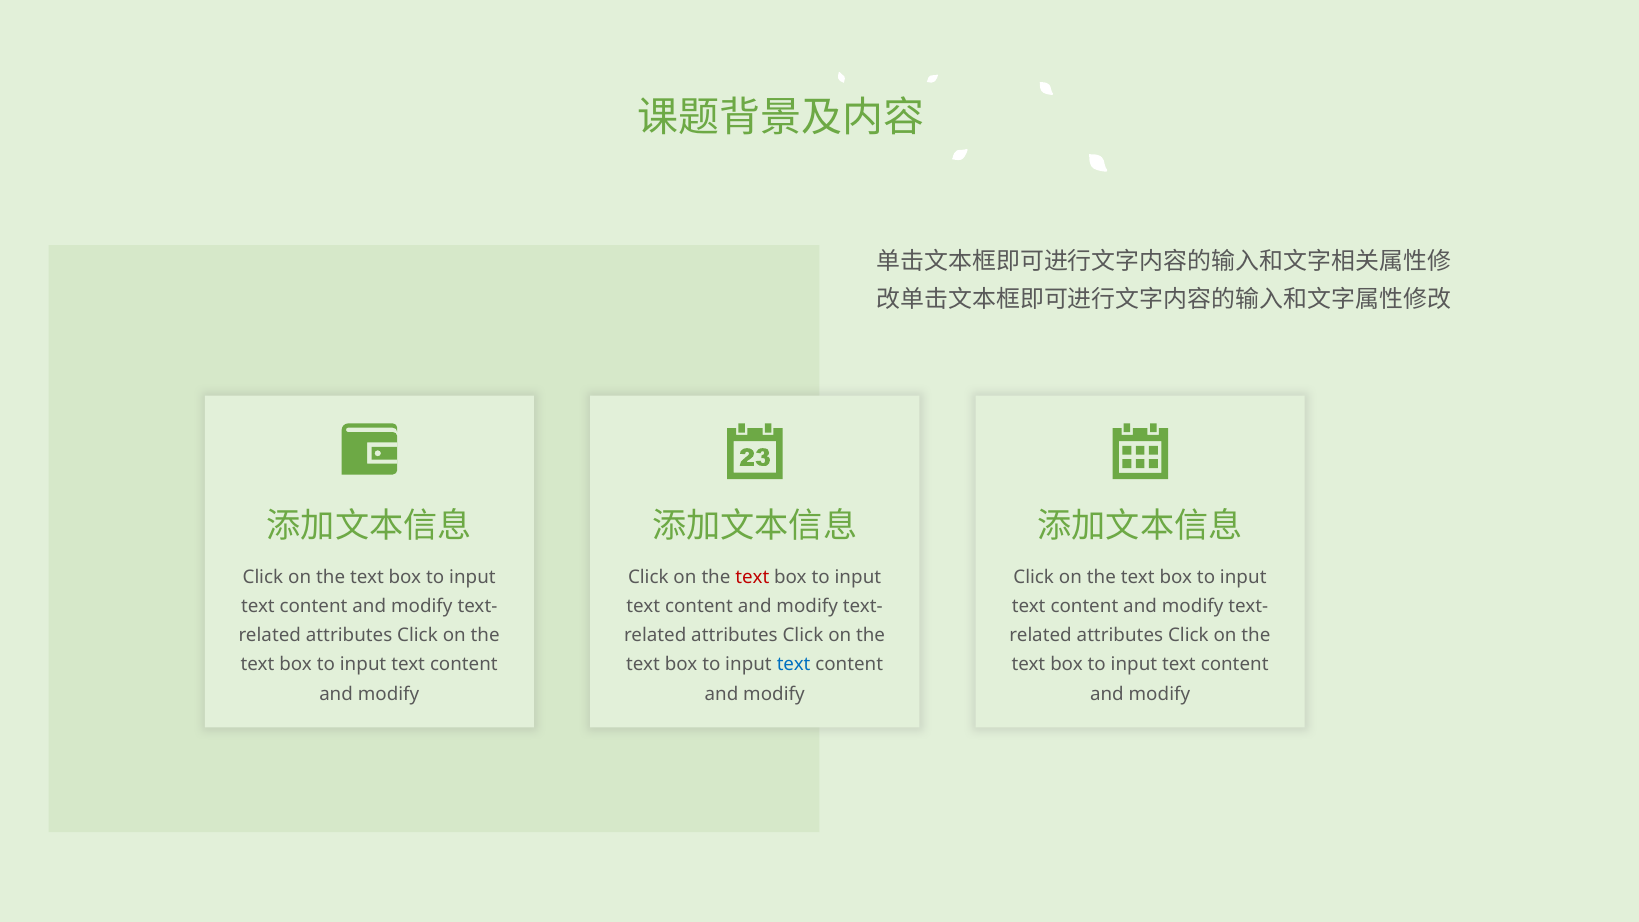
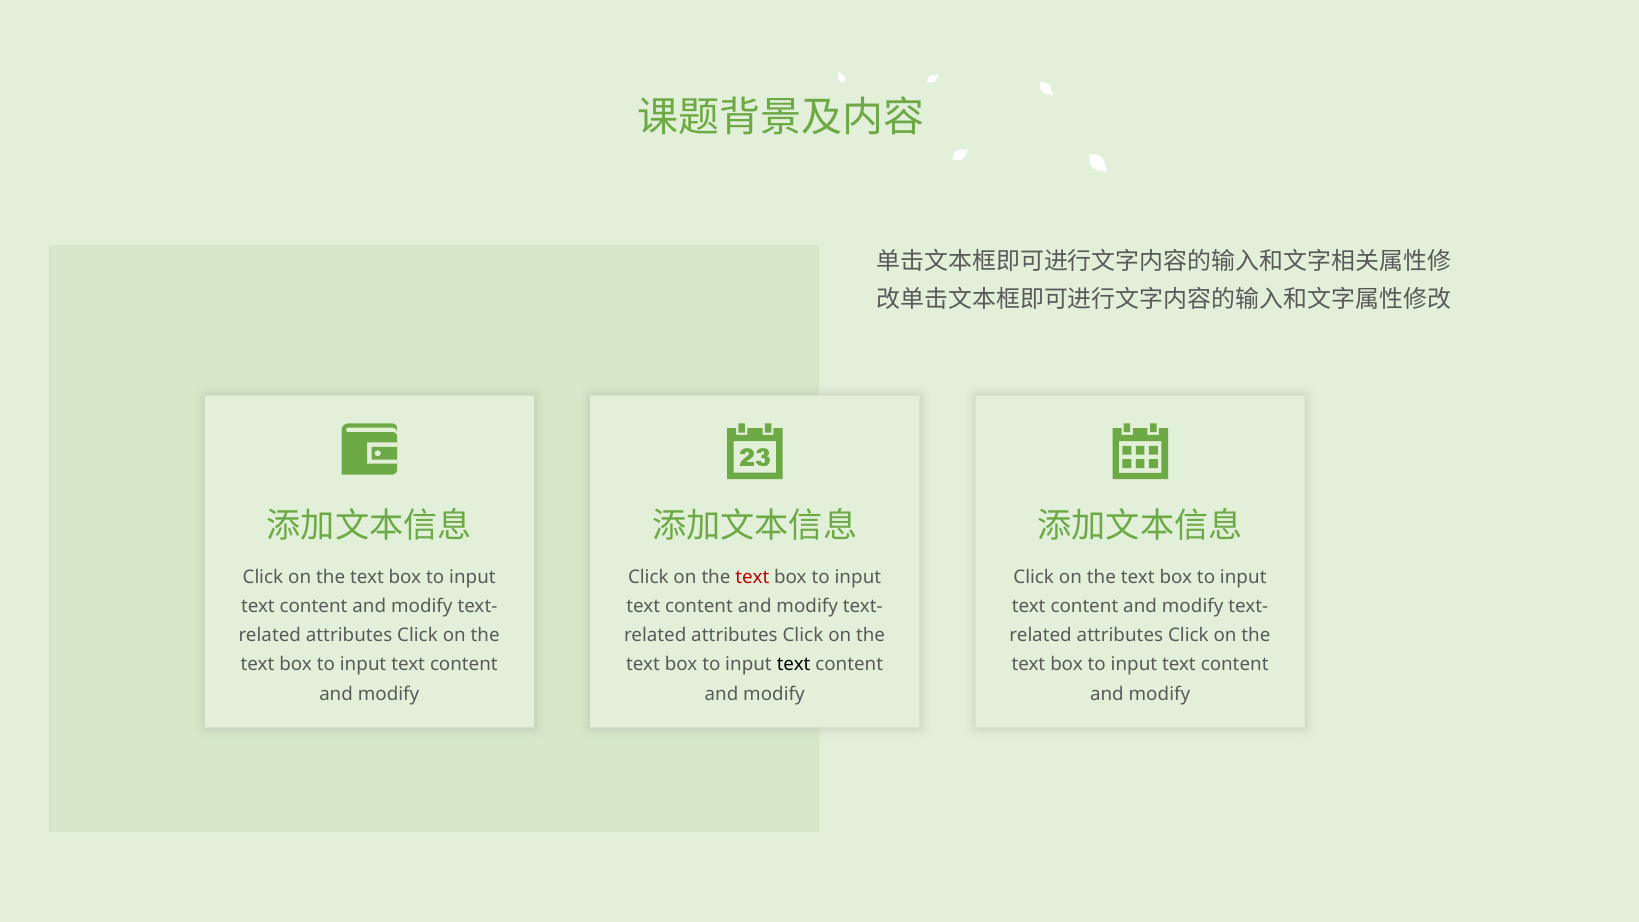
text colour: blue -> black (794, 665)
